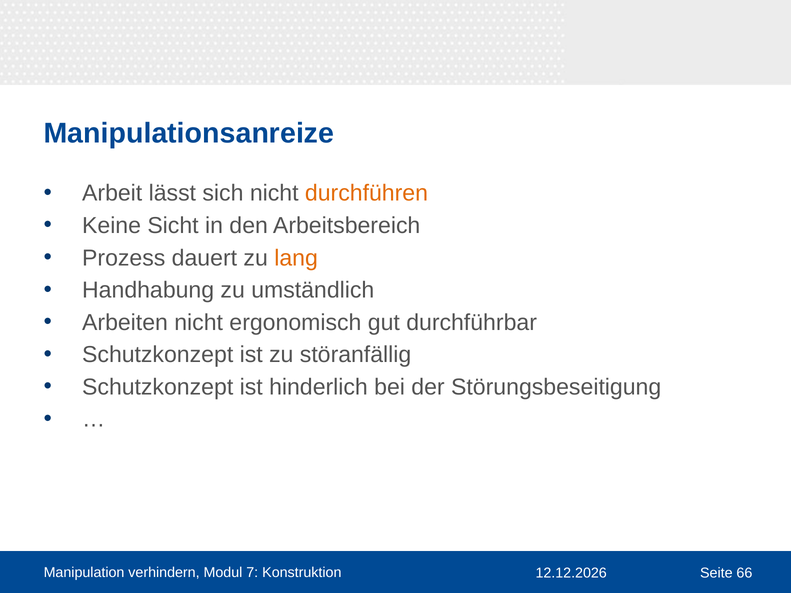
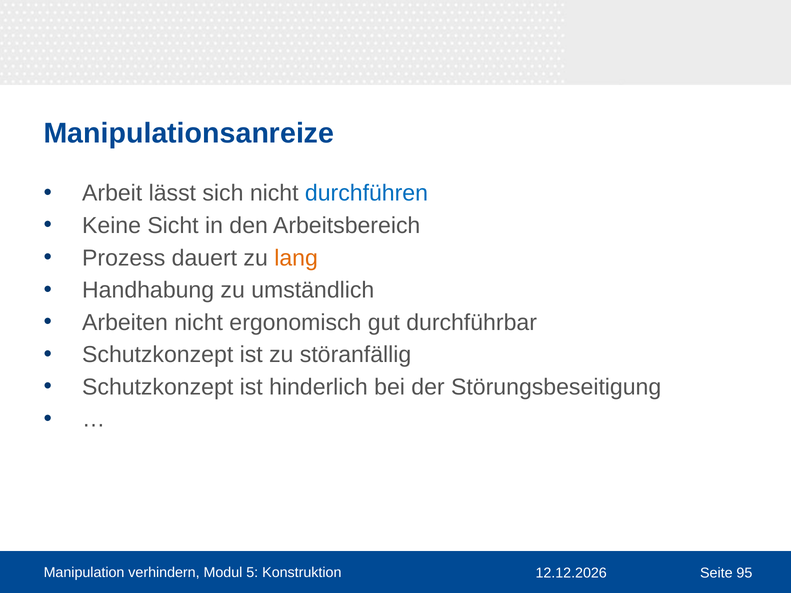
durchführen colour: orange -> blue (366, 193)
7: 7 -> 5 (252, 573)
66: 66 -> 95 (744, 573)
